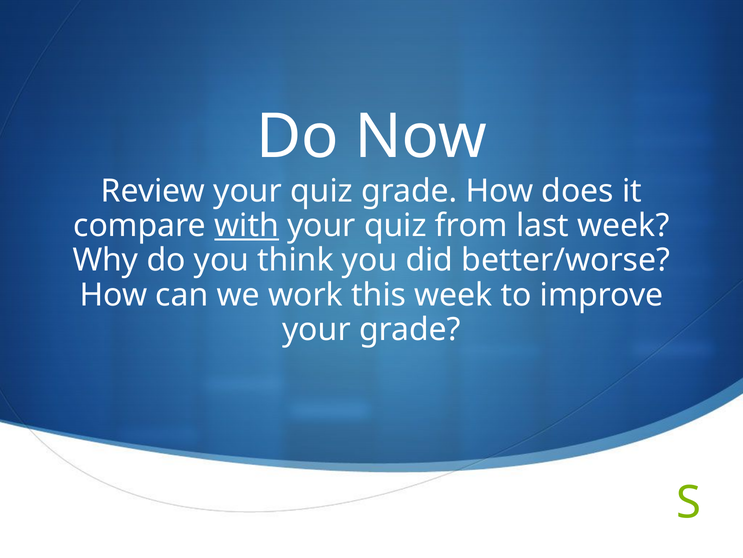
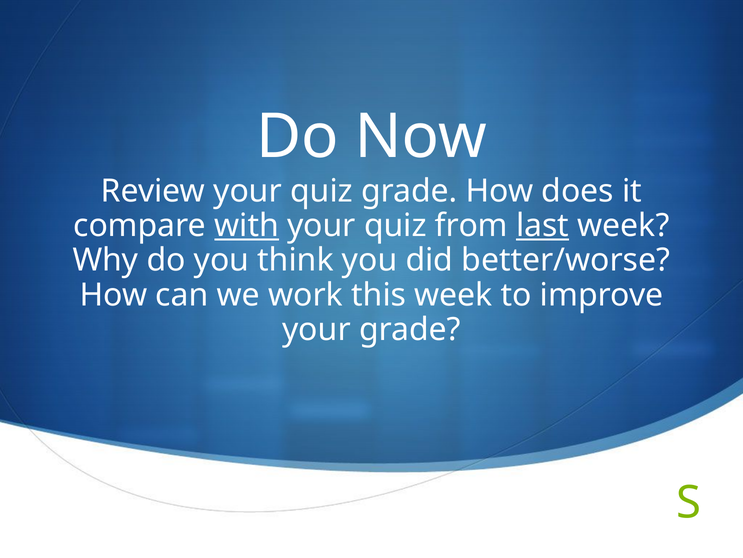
last underline: none -> present (543, 225)
